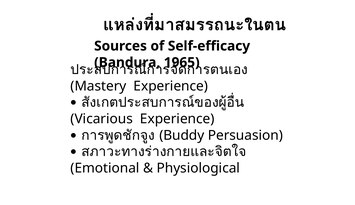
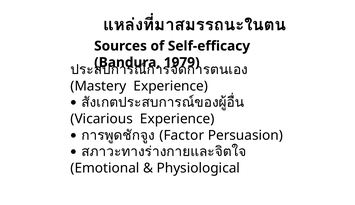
1965: 1965 -> 1979 (182, 62)
Buddy: Buddy -> Factor (182, 135)
